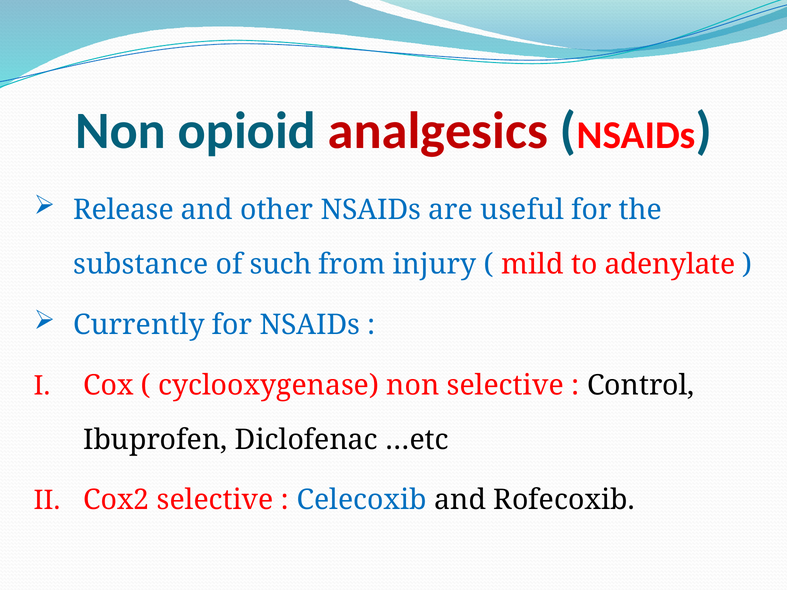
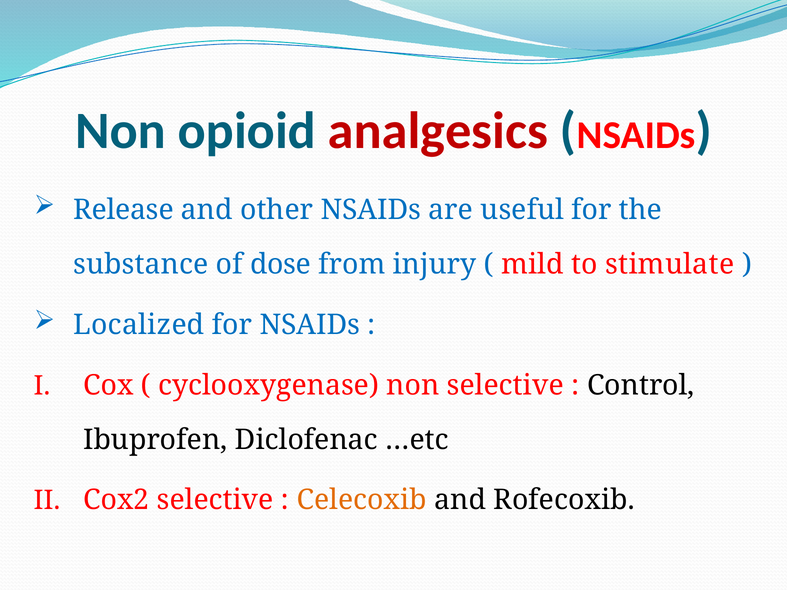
such: such -> dose (281, 265)
adenylate: adenylate -> stimulate (670, 265)
Currently: Currently -> Localized (139, 325)
Celecoxib colour: blue -> orange (362, 500)
